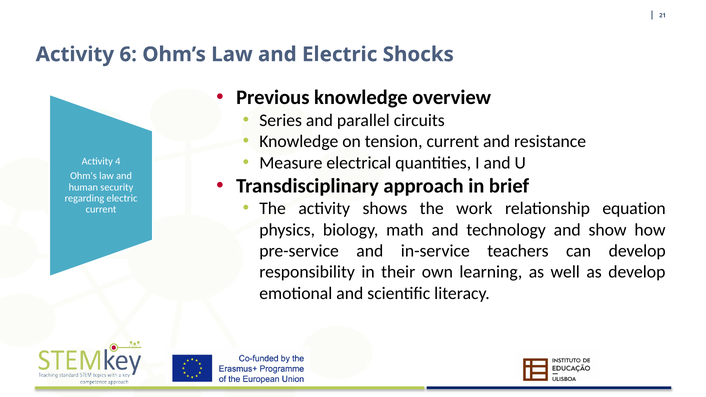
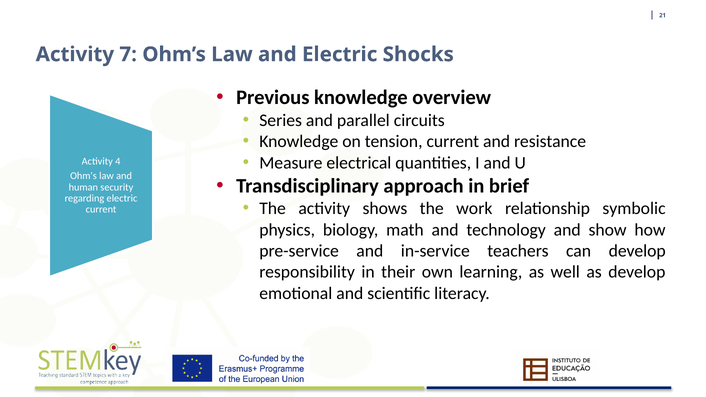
6: 6 -> 7 (128, 54)
equation: equation -> symbolic (634, 209)
